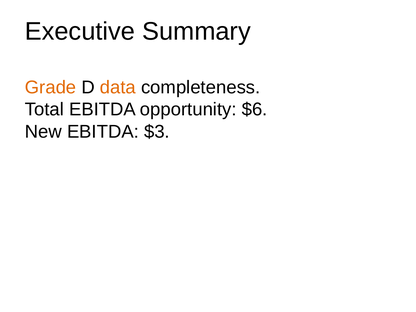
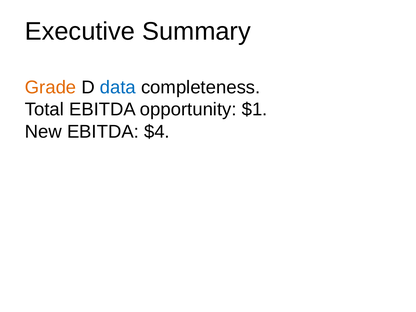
data colour: orange -> blue (118, 87)
$6: $6 -> $1 (255, 109)
$3: $3 -> $4 (157, 132)
